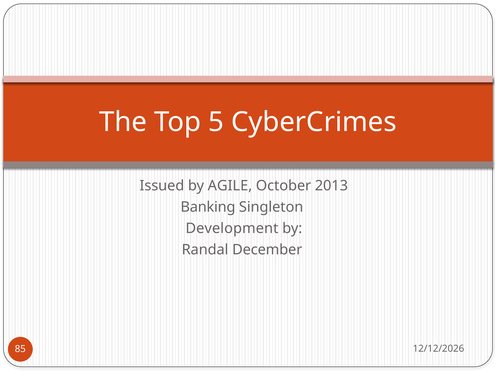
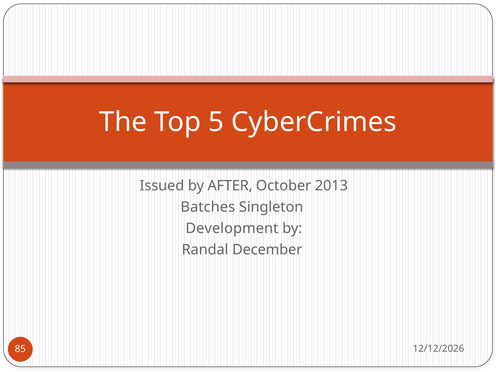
AGILE: AGILE -> AFTER (230, 186)
Banking: Banking -> Batches (208, 207)
